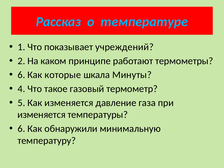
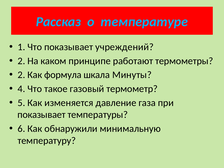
6: 6 -> 2 (21, 75)
которые: которые -> формула (63, 75)
изменяется: изменяется -> показывает (42, 115)
